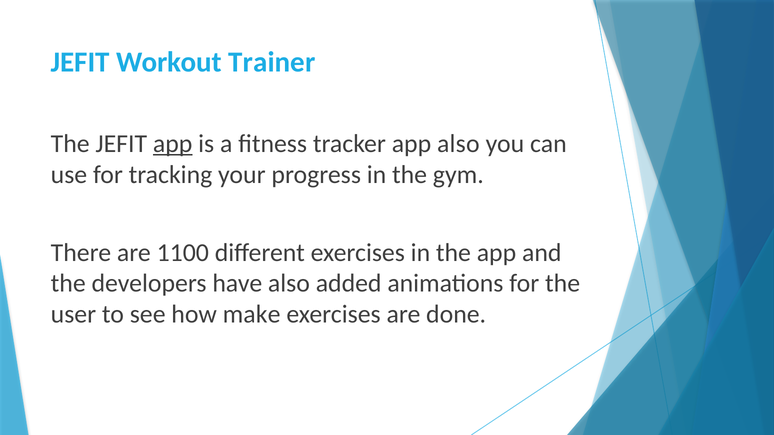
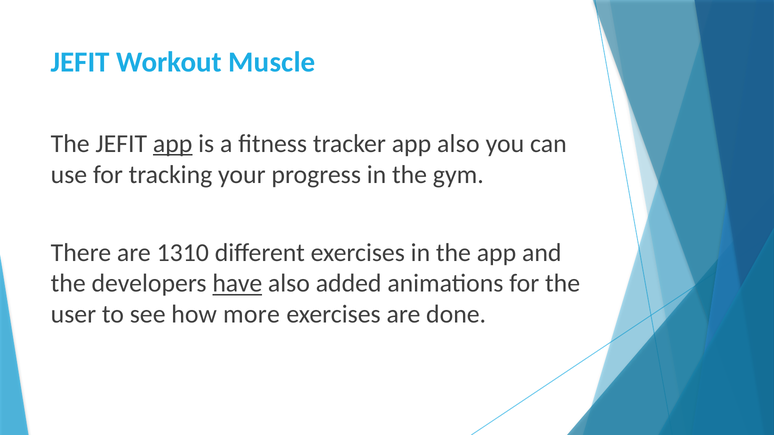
Trainer: Trainer -> Muscle (272, 62)
1100: 1100 -> 1310 (183, 253)
have underline: none -> present (237, 284)
make: make -> more (251, 315)
